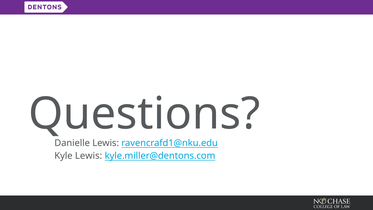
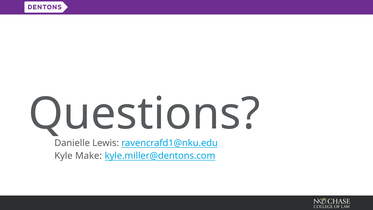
Kyle Lewis: Lewis -> Make (89, 156)
